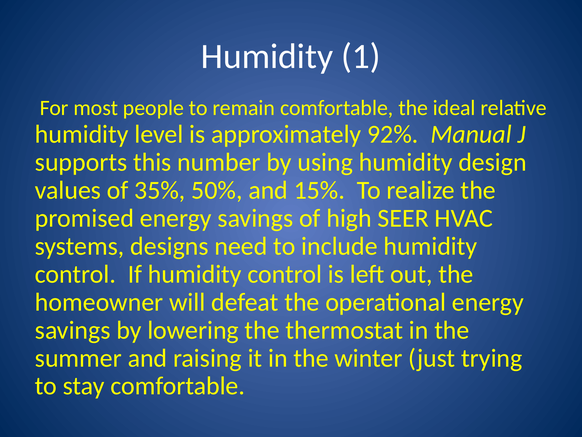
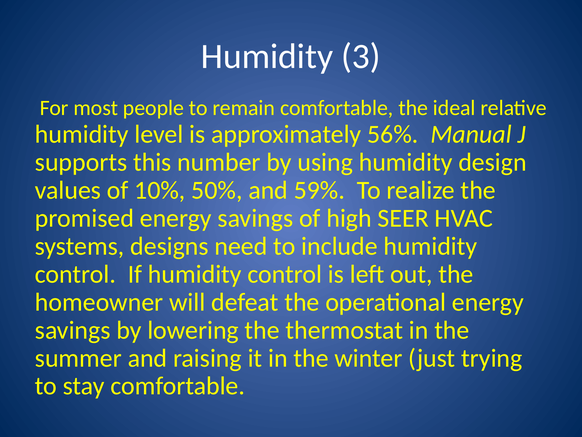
1: 1 -> 3 (361, 56)
92%: 92% -> 56% (393, 134)
35%: 35% -> 10% (160, 190)
15%: 15% -> 59% (319, 190)
